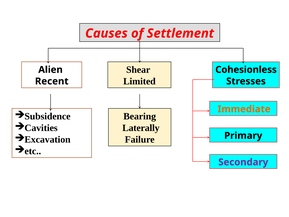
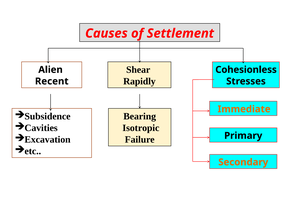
Limited: Limited -> Rapidly (139, 81)
Laterally: Laterally -> Isotropic (141, 128)
Secondary colour: purple -> orange (243, 162)
